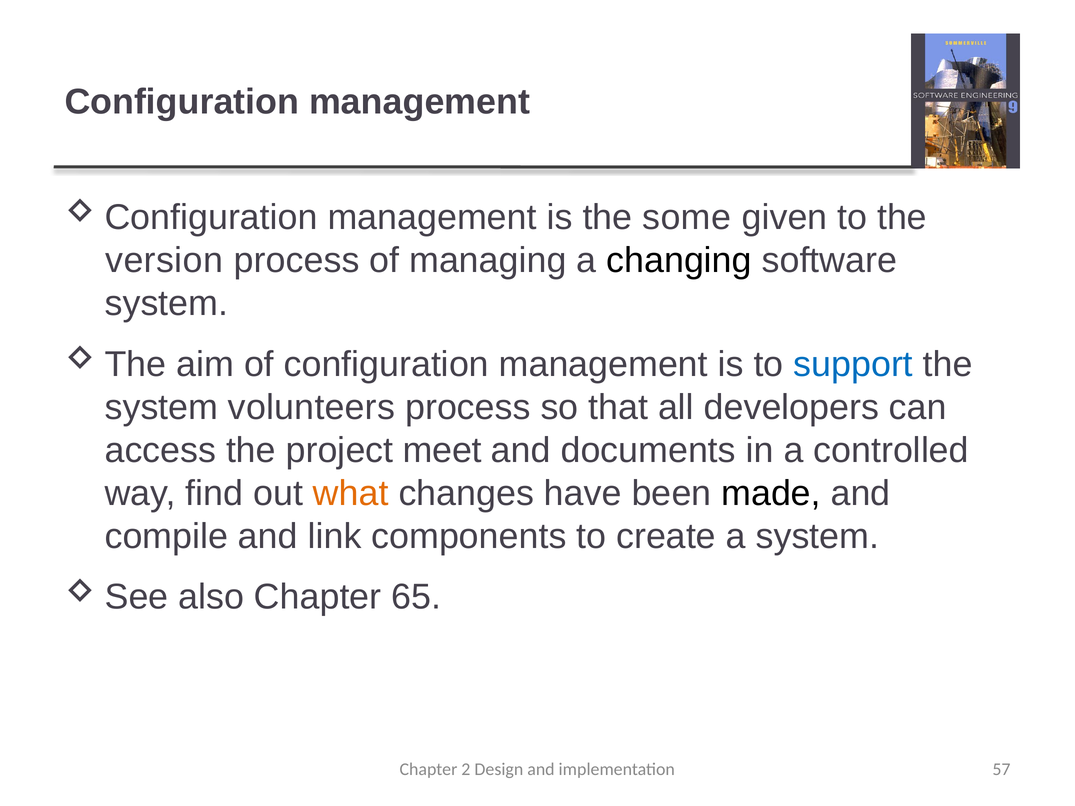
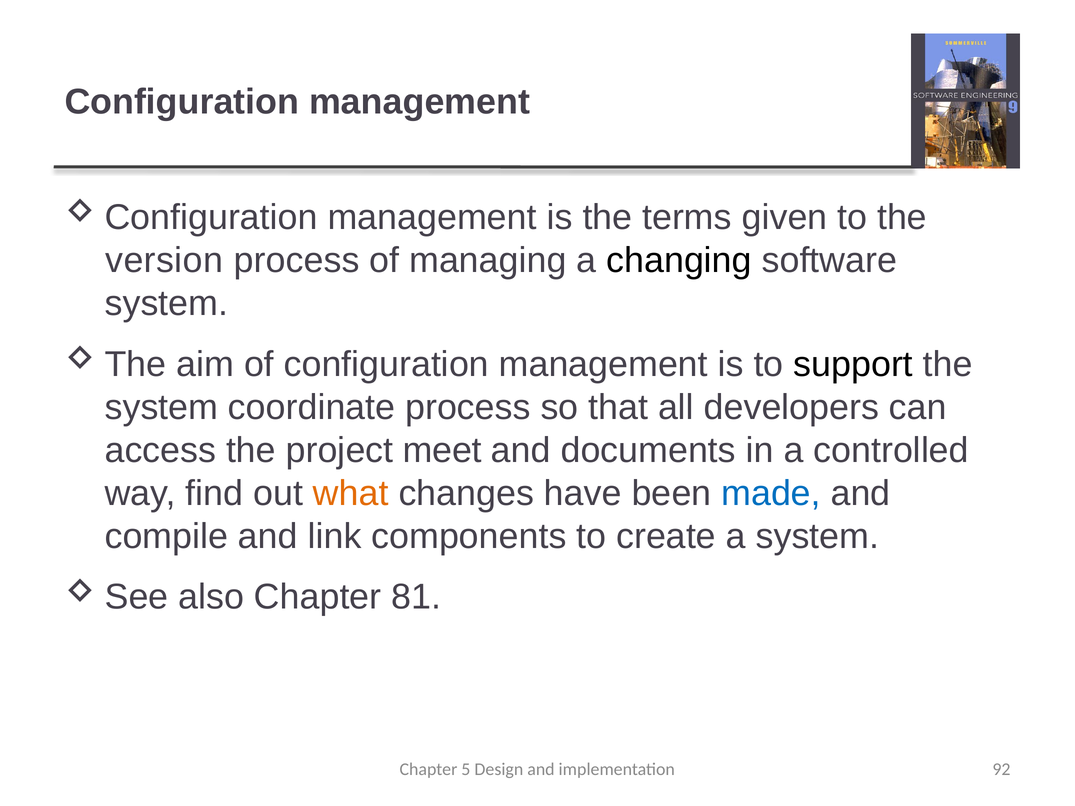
some: some -> terms (687, 217)
support colour: blue -> black (853, 364)
volunteers: volunteers -> coordinate (312, 407)
made colour: black -> blue (771, 493)
65: 65 -> 81 (416, 597)
2: 2 -> 5 (466, 770)
57: 57 -> 92 (1001, 770)
